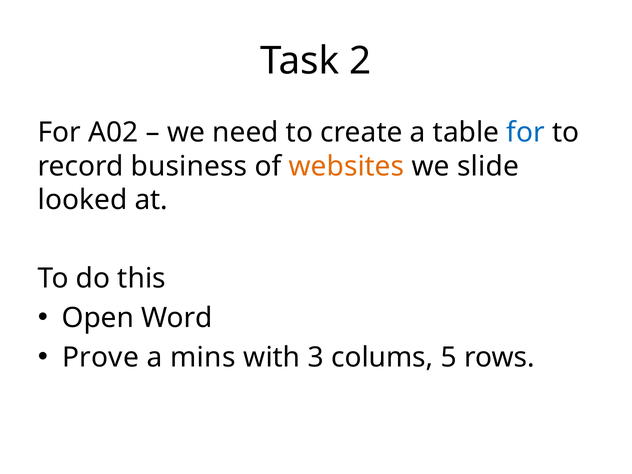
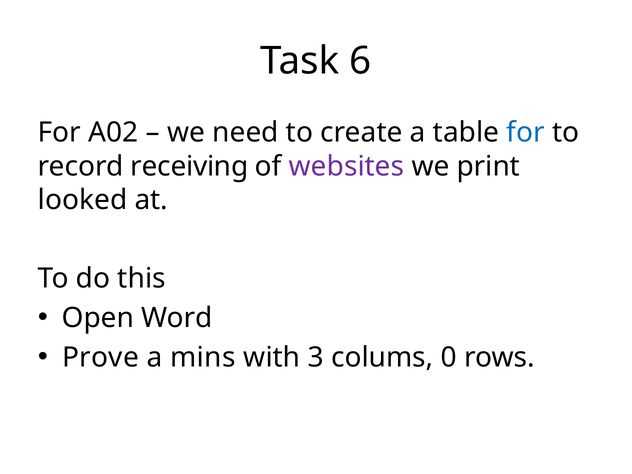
2: 2 -> 6 (361, 61)
business: business -> receiving (189, 166)
websites colour: orange -> purple (347, 166)
slide: slide -> print (488, 166)
5: 5 -> 0 (449, 357)
